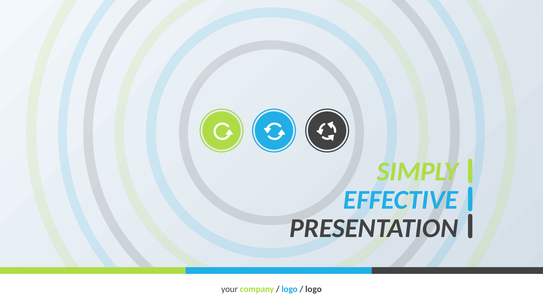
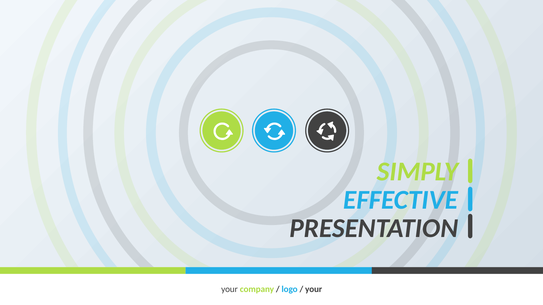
logo: logo -> your (314, 290)
